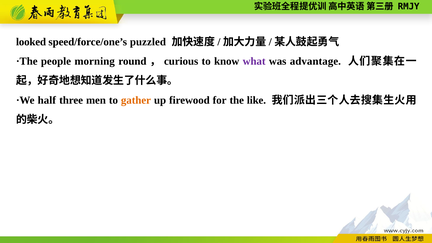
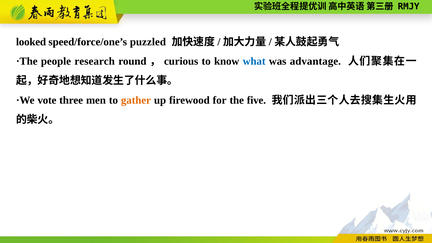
morning: morning -> research (95, 61)
what colour: purple -> blue (254, 61)
half: half -> vote (47, 100)
like: like -> five (256, 100)
